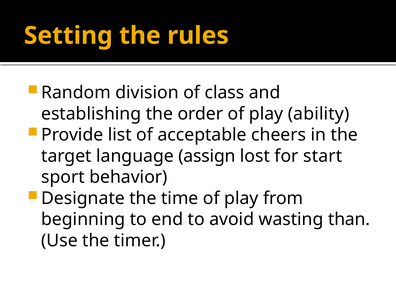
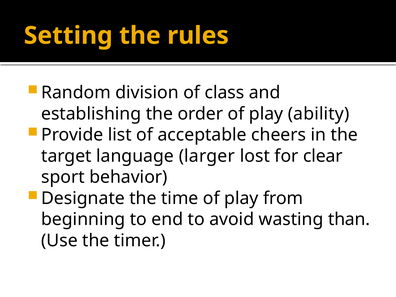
assign: assign -> larger (207, 156)
start: start -> clear (323, 156)
